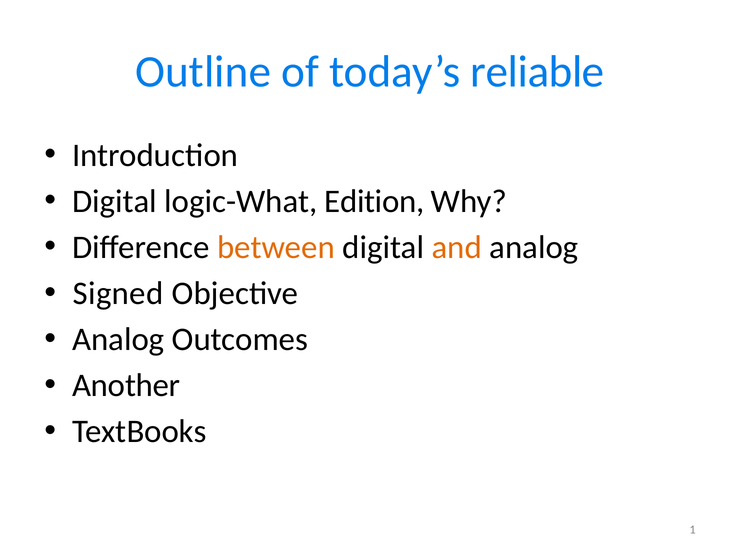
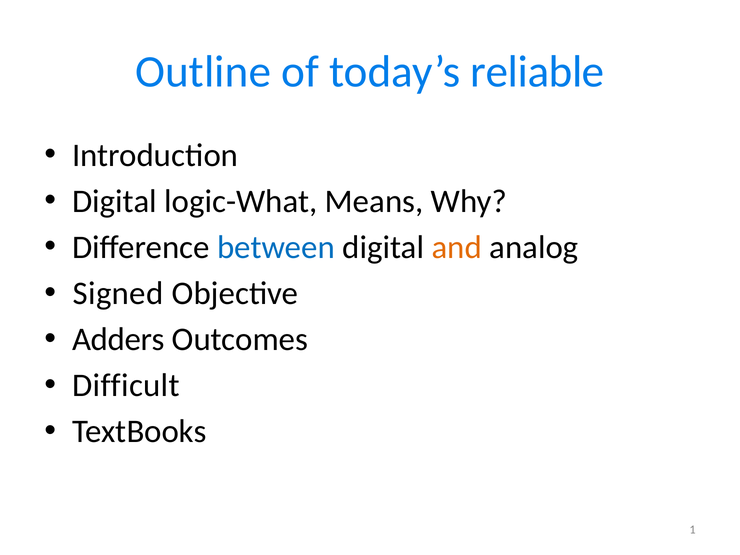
Edition: Edition -> Means (374, 201)
between colour: orange -> blue (276, 247)
Analog: Analog -> Adders (118, 339)
Another: Another -> Difficult (126, 386)
